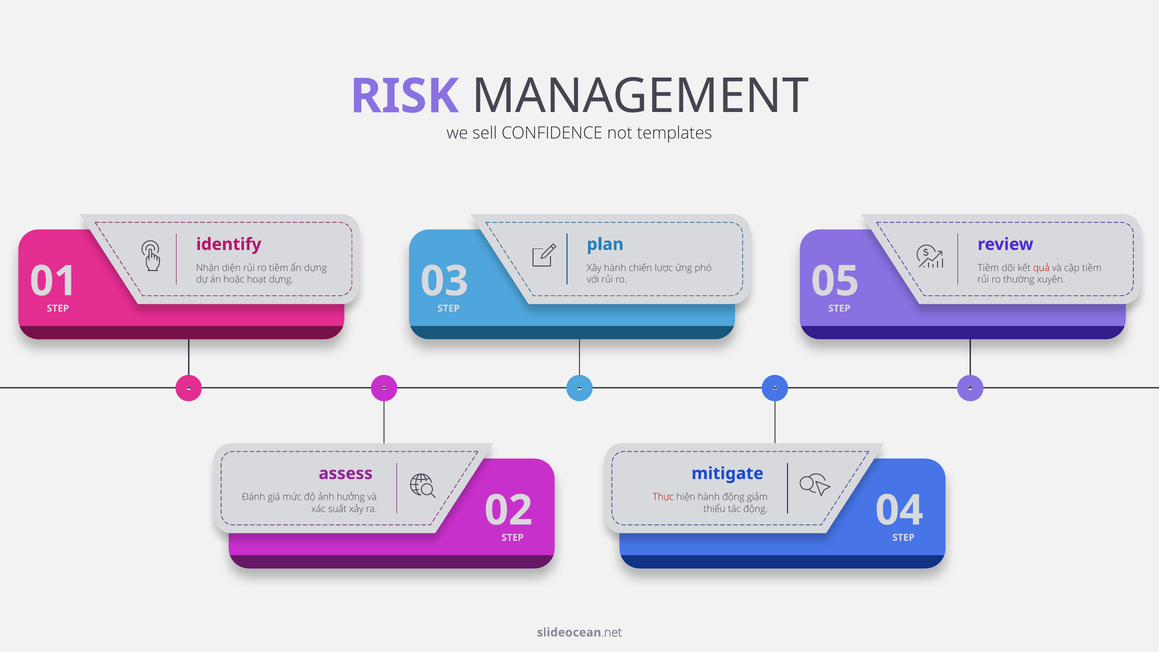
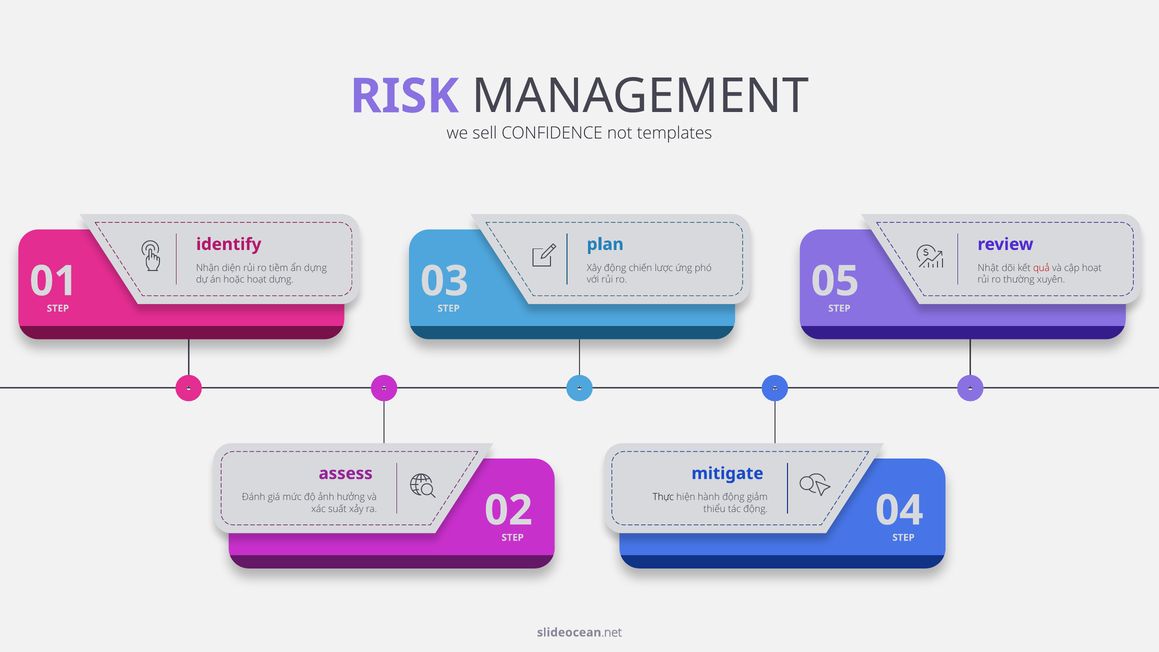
Xây hành: hành -> động (615, 268)
Tiềm: Tiềm -> Nhật (988, 268)
cập tiềm: tiềm -> hoạt (1092, 268)
Thực colour: red -> black (663, 497)
